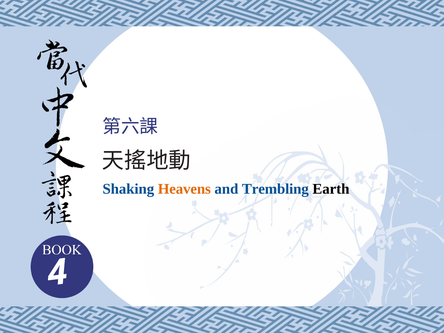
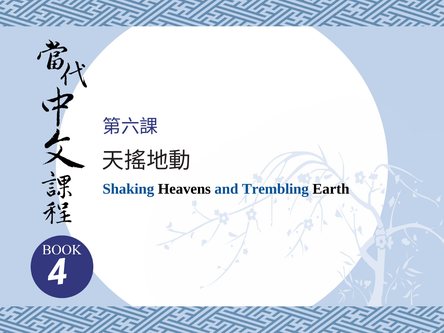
Heavens colour: orange -> black (184, 189)
